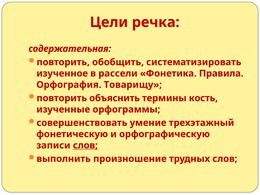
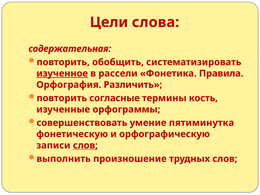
речка: речка -> слова (156, 22)
изученное underline: none -> present (62, 73)
Товарищу: Товарищу -> Различить (133, 85)
объяснить: объяснить -> согласные (115, 98)
трехэтажный: трехэтажный -> пятиминутка (201, 123)
